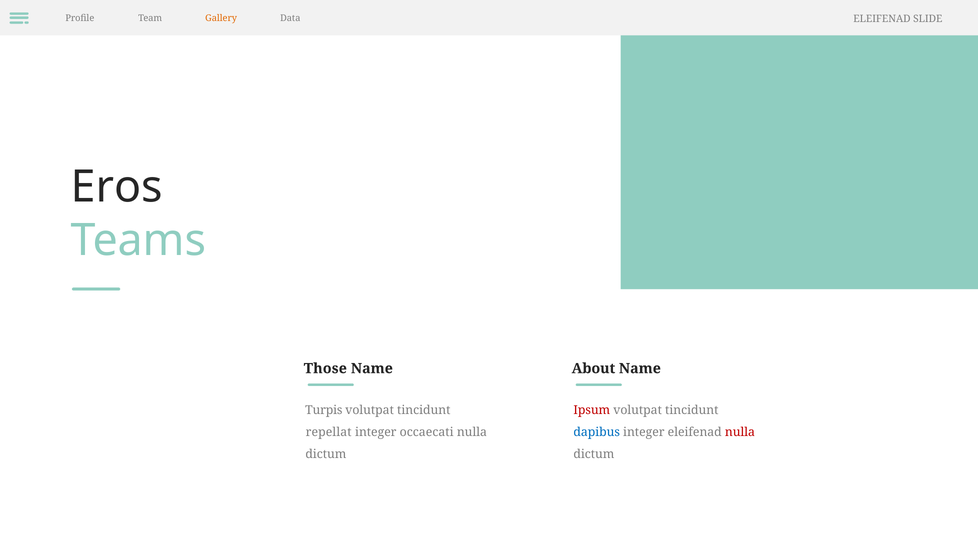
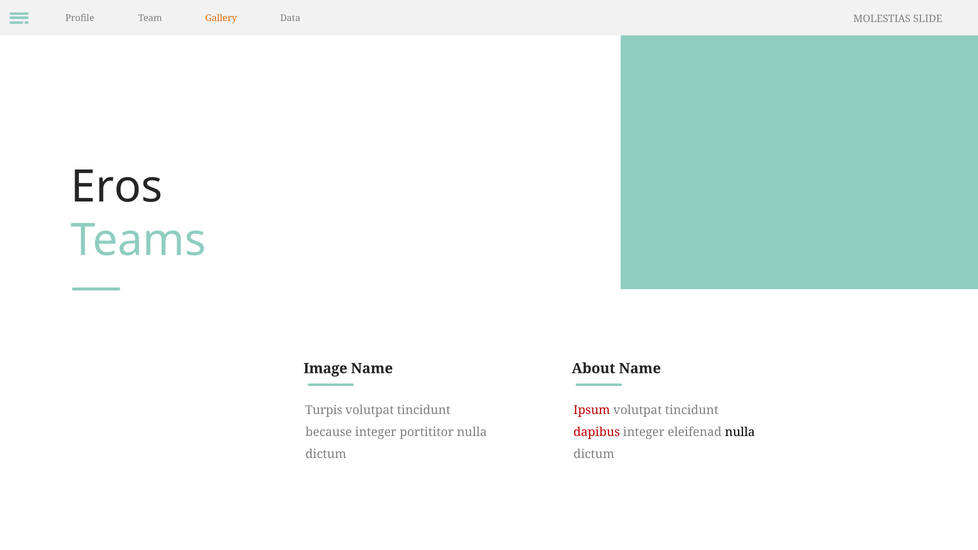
ELEIFENAD: ELEIFENAD -> MOLESTIAS (882, 19)
Those: Those -> Image (325, 369)
repellat: repellat -> because (329, 432)
occaecati: occaecati -> portititor (427, 432)
dapibus colour: blue -> red (597, 432)
nulla colour: red -> black (740, 432)
